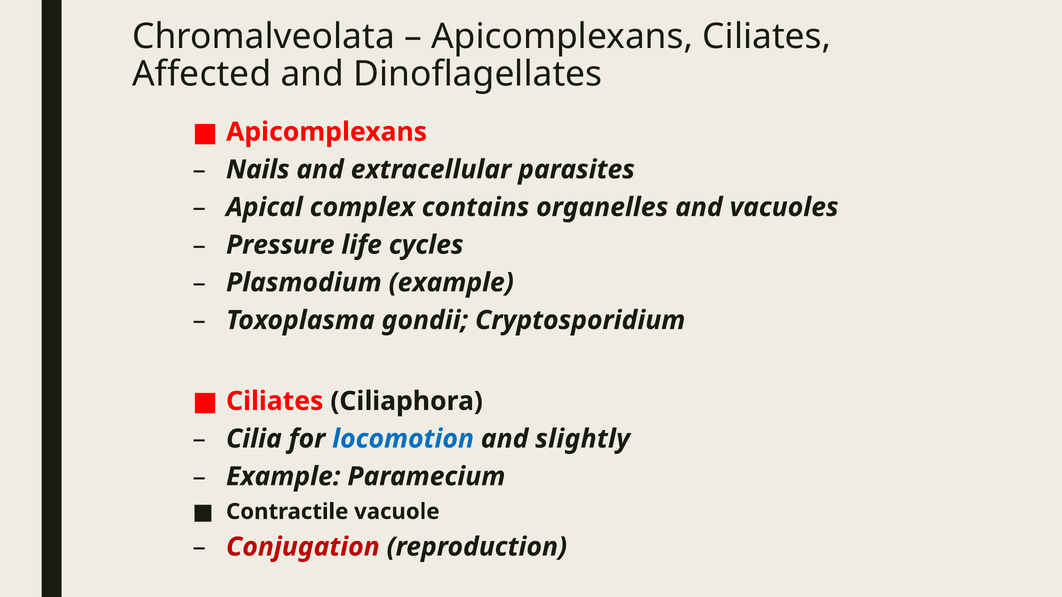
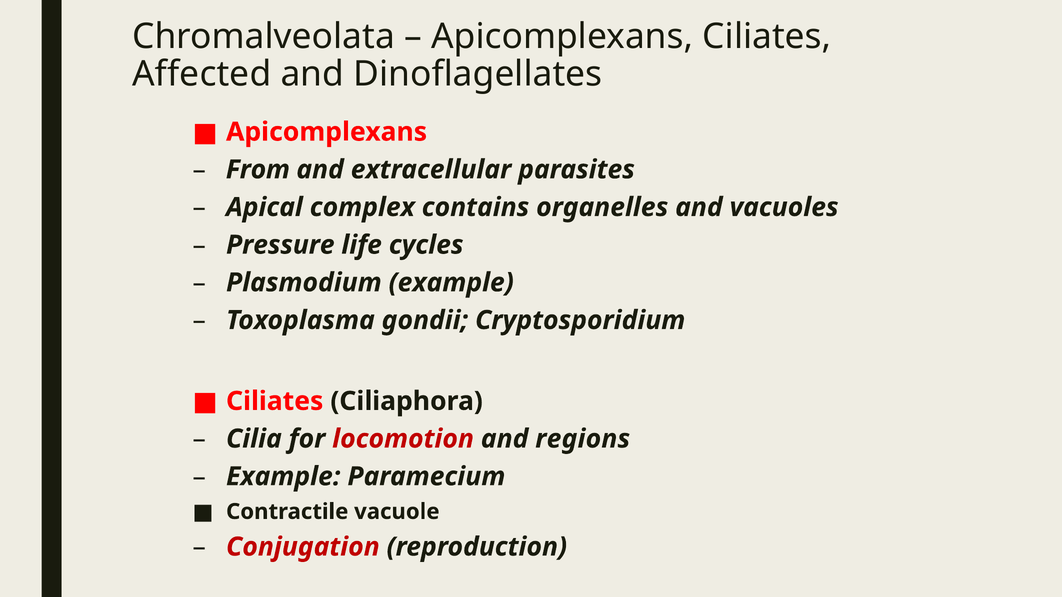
Nails: Nails -> From (258, 170)
locomotion colour: blue -> red (403, 439)
slightly: slightly -> regions (583, 439)
